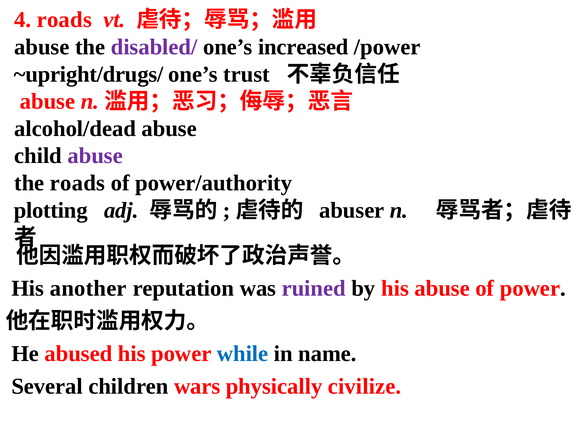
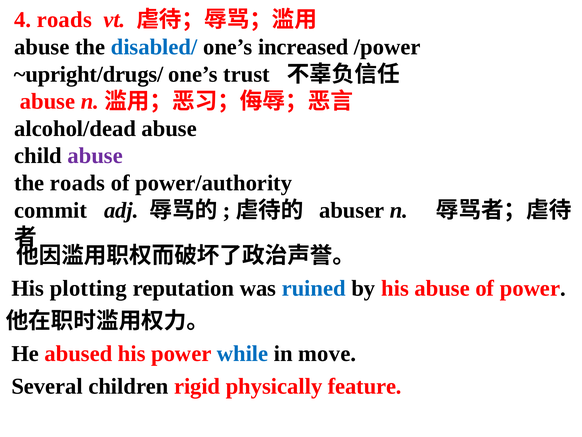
disabled/ colour: purple -> blue (154, 47)
plotting: plotting -> commit (51, 210)
another: another -> plotting (88, 288)
ruined colour: purple -> blue (314, 288)
name: name -> move (327, 353)
wars: wars -> rigid (197, 386)
civilize: civilize -> feature (365, 386)
